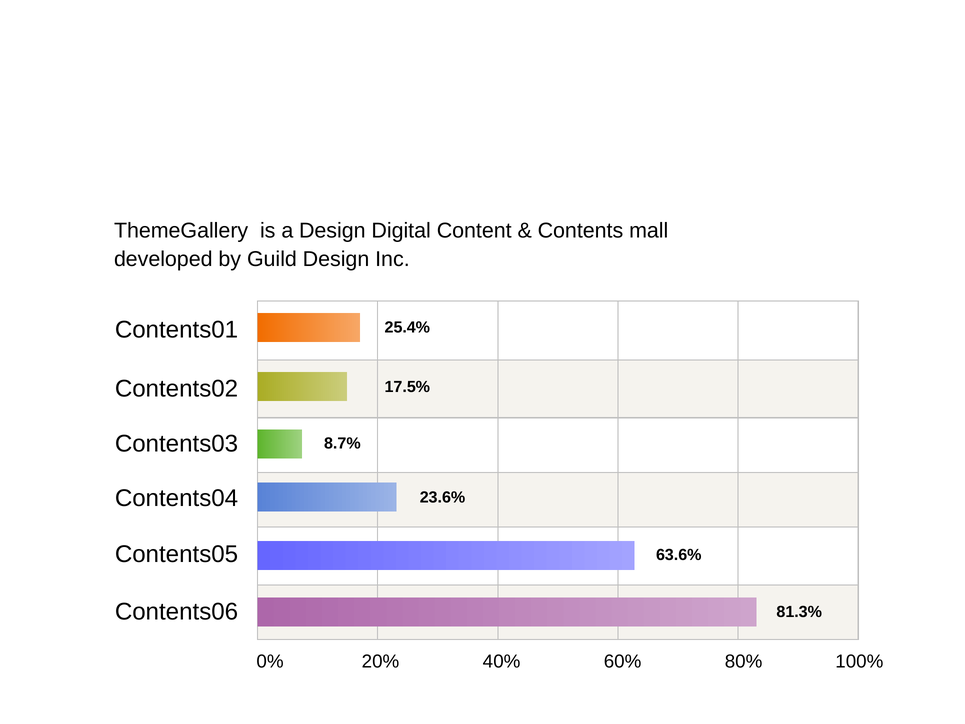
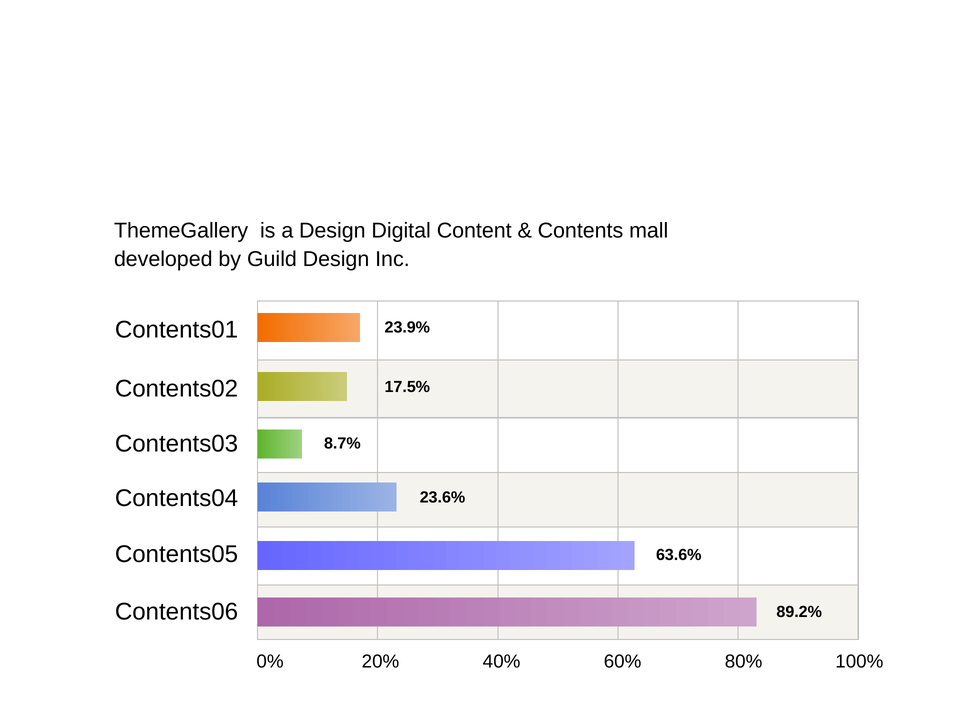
25.4%: 25.4% -> 23.9% (407, 327)
81.3%: 81.3% -> 89.2% (799, 612)
